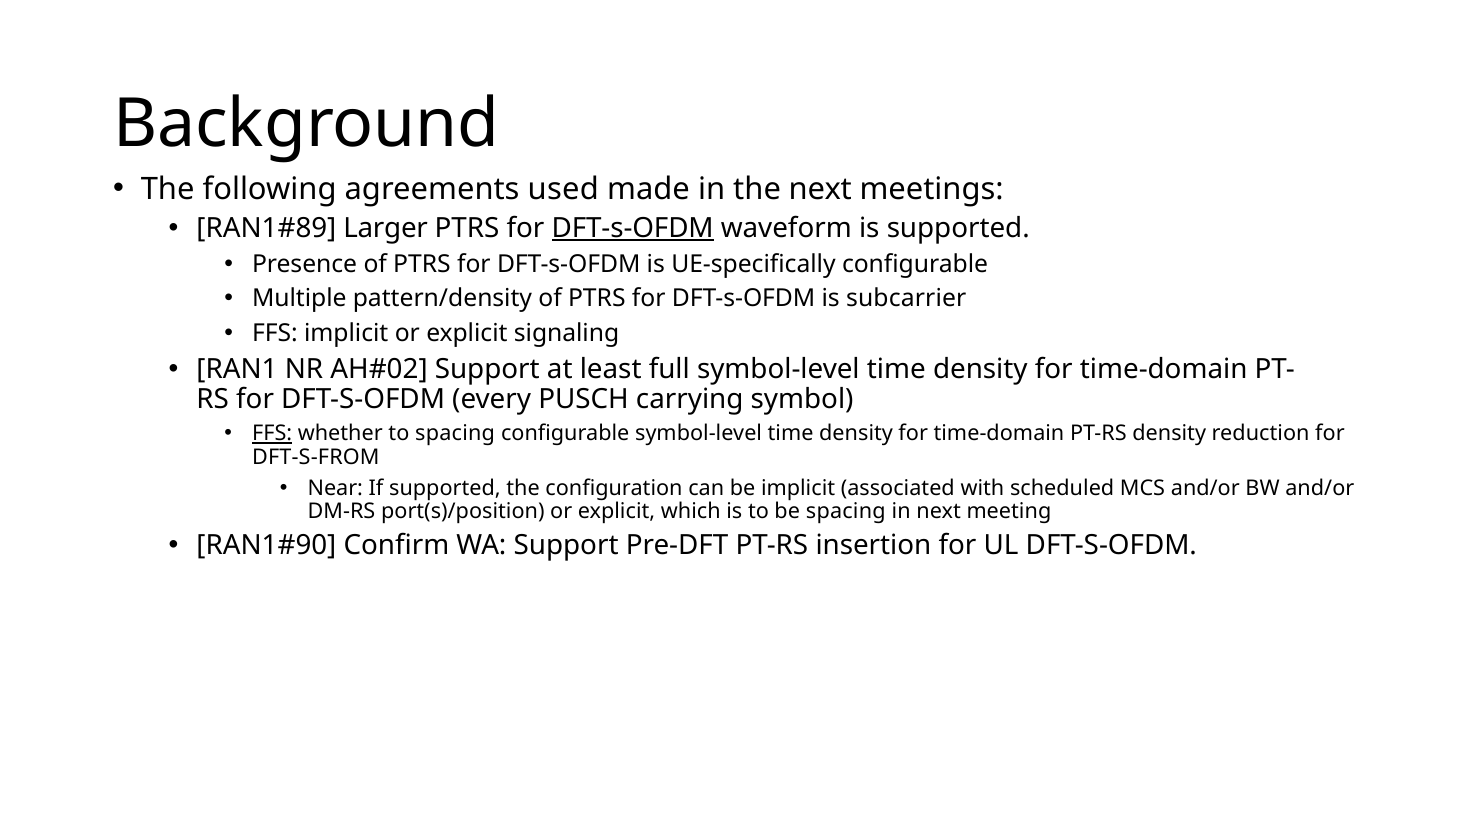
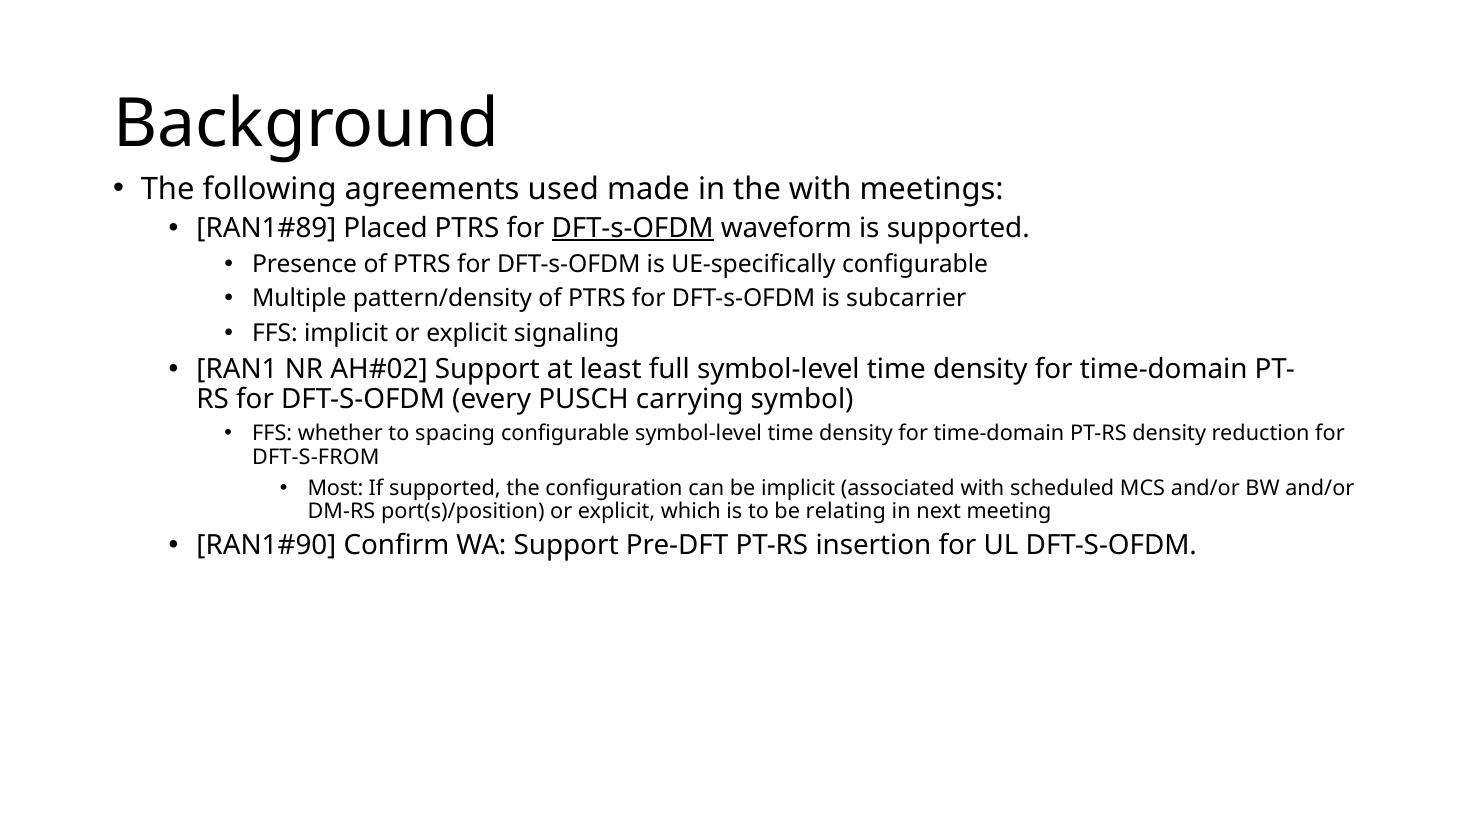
the next: next -> with (820, 189)
Larger: Larger -> Placed (386, 228)
FFS underline: present -> none (272, 434)
Near: Near -> Most (335, 488)
be spacing: spacing -> relating (846, 512)
